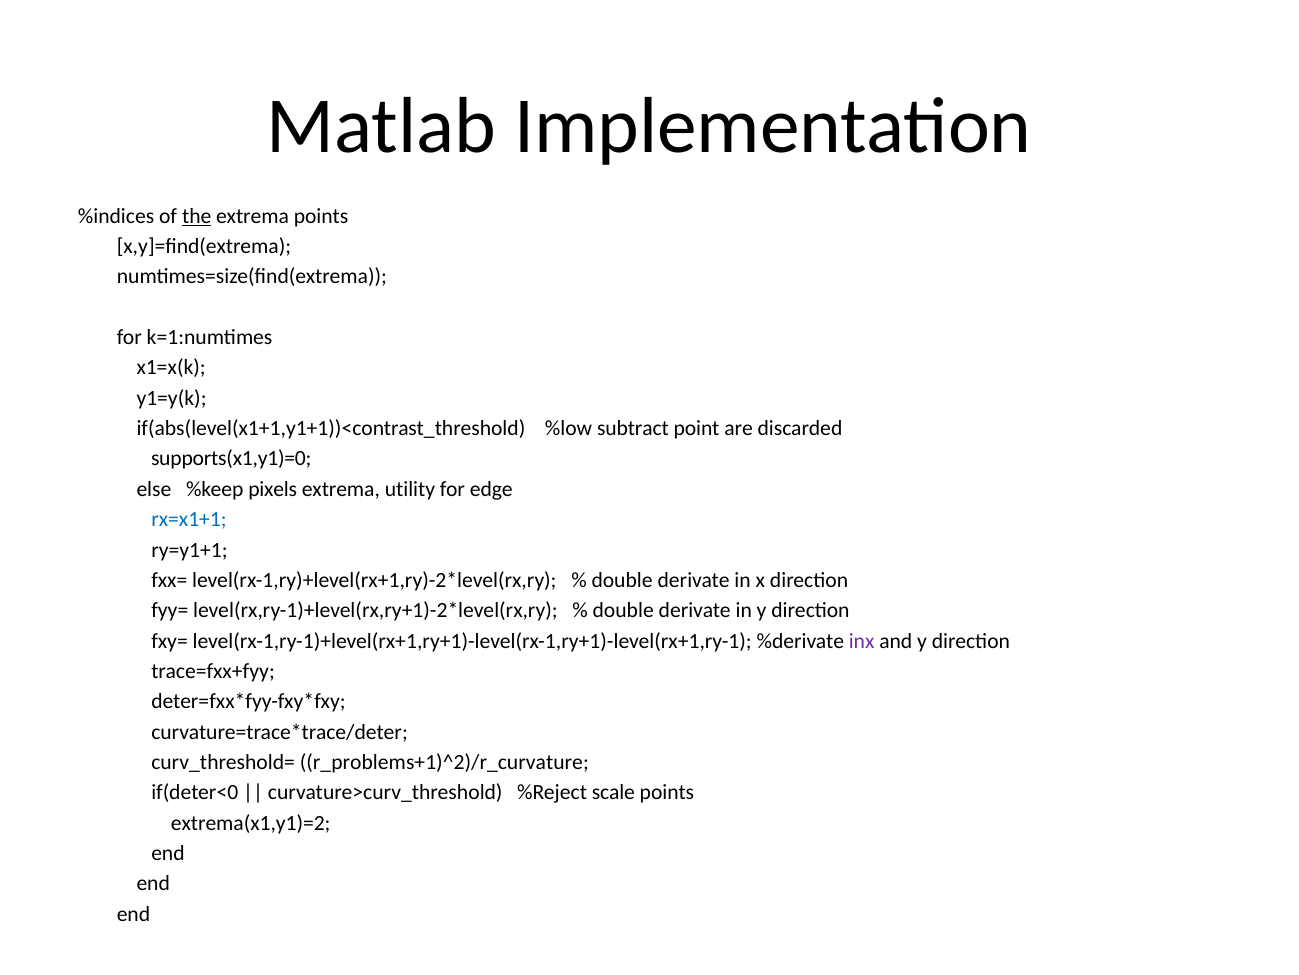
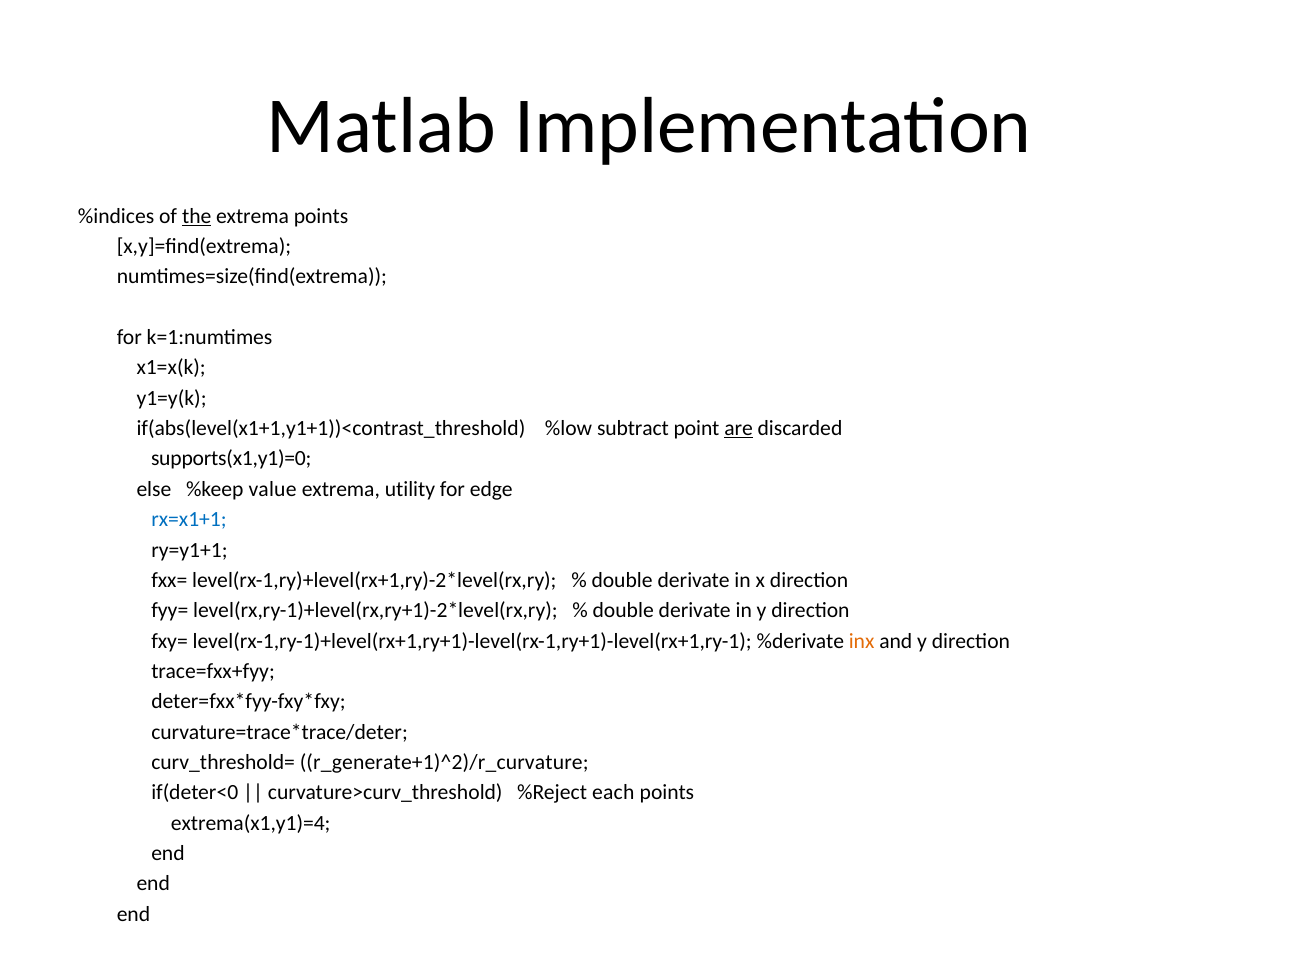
are underline: none -> present (739, 428)
pixels: pixels -> value (273, 489)
inx colour: purple -> orange (862, 640)
r_problems+1)^2)/r_curvature: r_problems+1)^2)/r_curvature -> r_generate+1)^2)/r_curvature (444, 762)
scale: scale -> each (613, 792)
extrema(x1,y1)=2: extrema(x1,y1)=2 -> extrema(x1,y1)=4 (251, 822)
